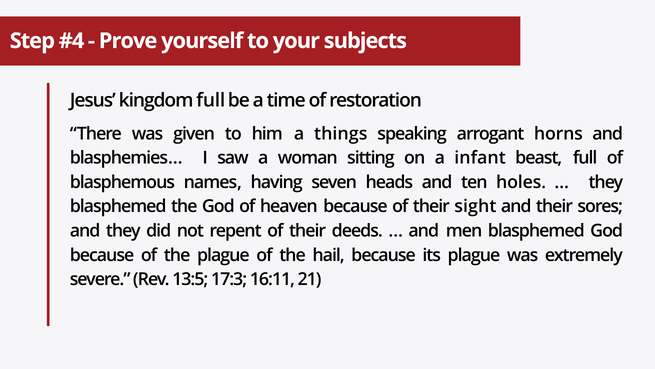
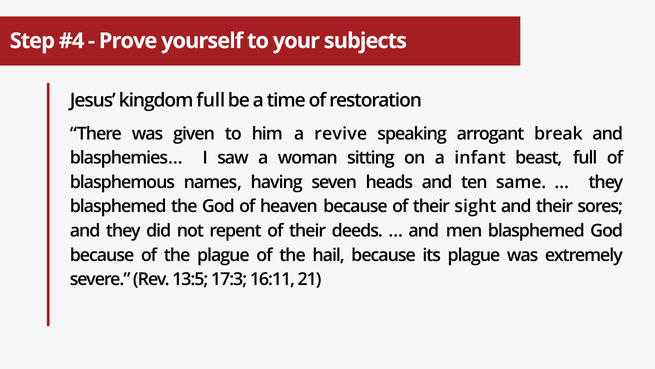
things: things -> revive (341, 134)
horns: horns -> break (558, 134)
holes: holes -> same (521, 182)
